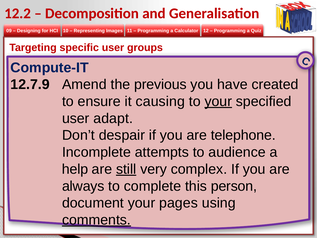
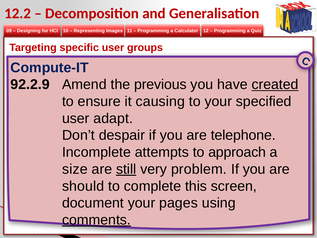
12.7.9: 12.7.9 -> 92.2.9 (30, 84)
created underline: none -> present (275, 84)
your underline: present -> none (218, 101)
audience: audience -> approach (237, 152)
help: help -> size (75, 169)
complex: complex -> problem (199, 169)
always: always -> should (83, 186)
person: person -> screen (234, 186)
